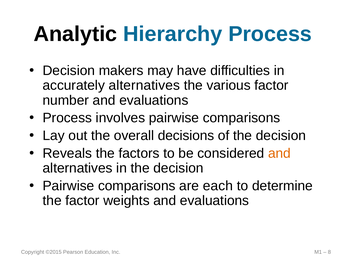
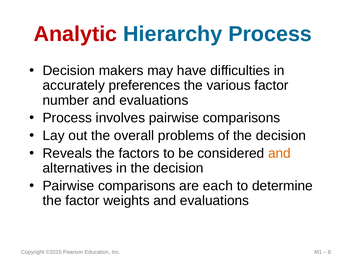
Analytic colour: black -> red (75, 34)
accurately alternatives: alternatives -> preferences (144, 85)
decisions: decisions -> problems (186, 136)
